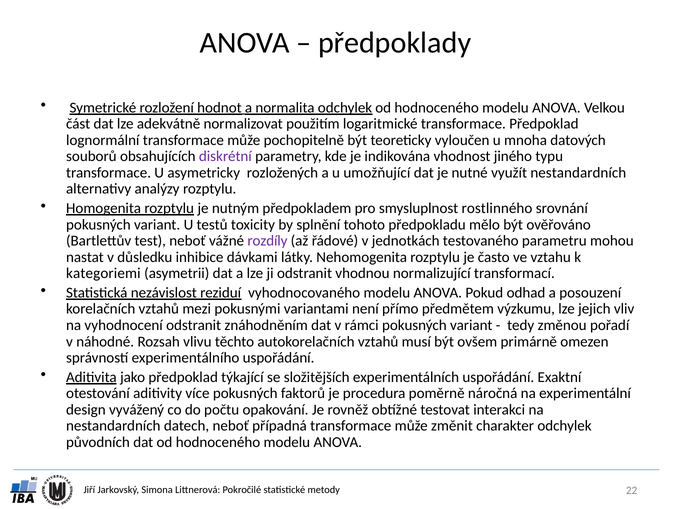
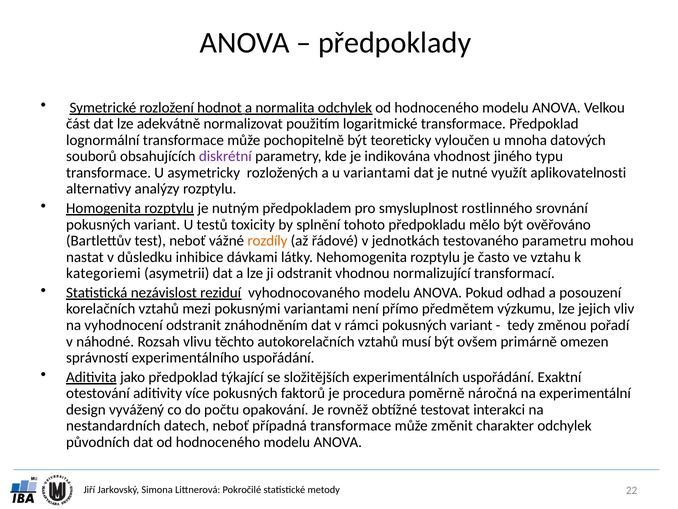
u umožňující: umožňující -> variantami (377, 173)
využít nestandardních: nestandardních -> aplikovatelnosti (578, 173)
rozdíly colour: purple -> orange (268, 241)
